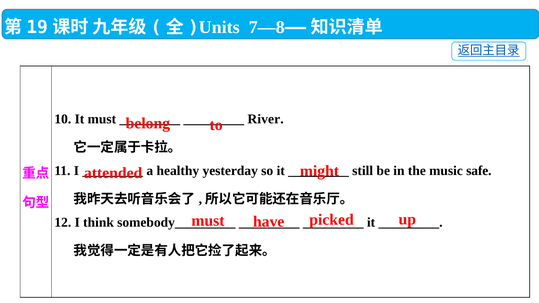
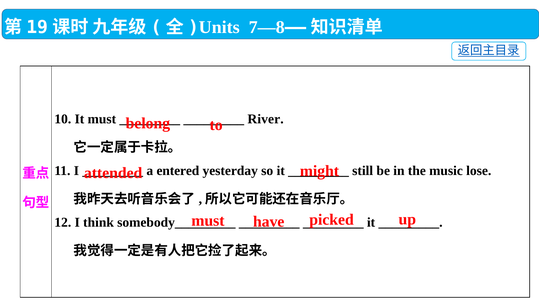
healthy: healthy -> entered (178, 171)
safe: safe -> lose (479, 171)
